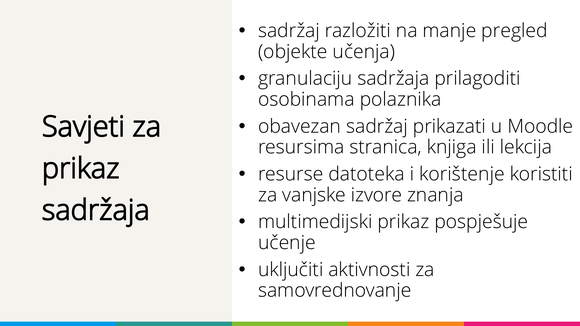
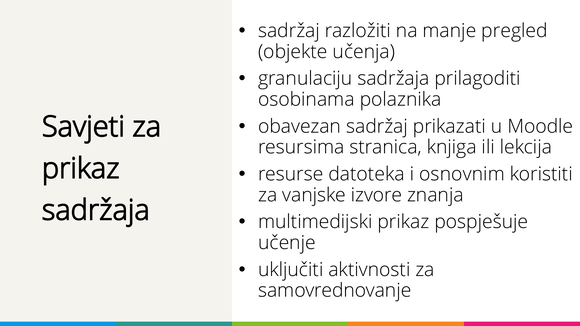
korištenje: korištenje -> osnovnim (462, 174)
